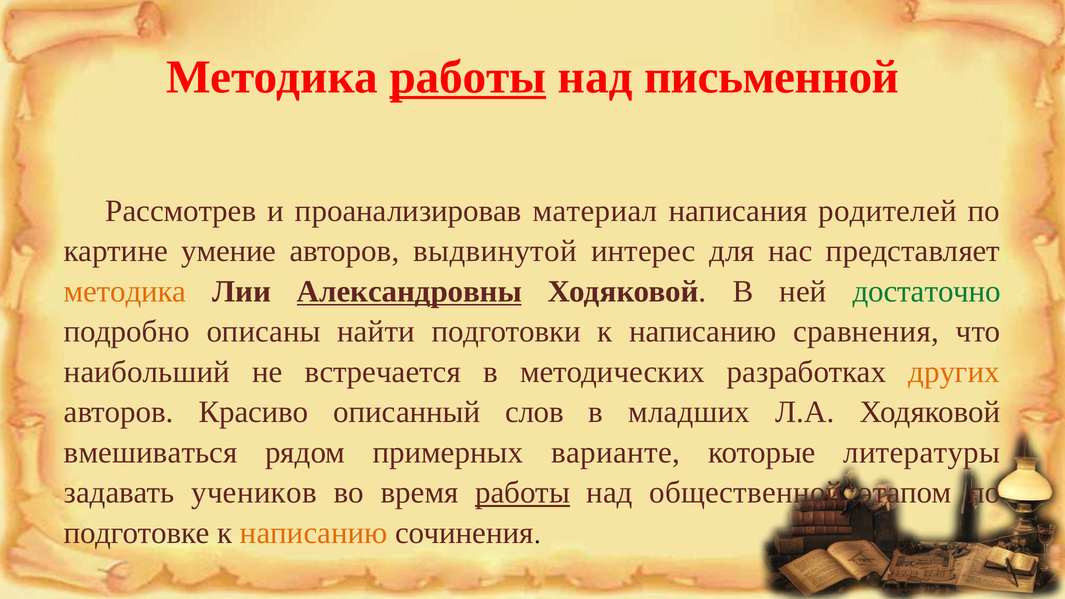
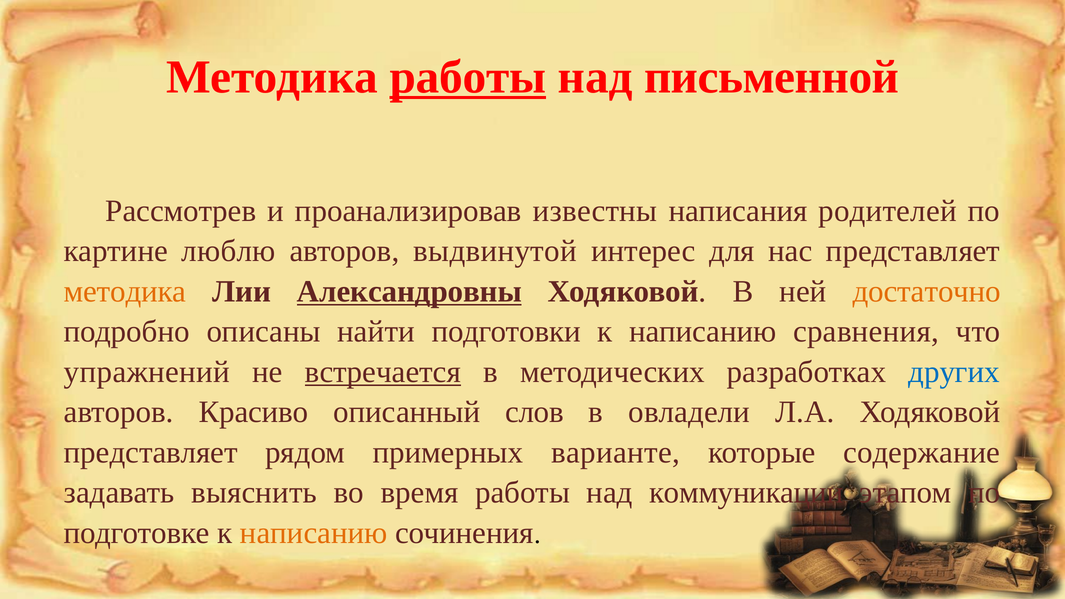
материал: материал -> известны (595, 211)
умение: умение -> люблю (229, 251)
достаточно colour: green -> orange (927, 291)
наибольший: наибольший -> упражнений (147, 372)
встречается underline: none -> present (383, 372)
других colour: orange -> blue (954, 372)
младших: младших -> овладели (689, 412)
вмешиваться: вмешиваться -> представляет (151, 452)
литературы: литературы -> содержание (922, 452)
учеников: учеников -> выяснить (254, 493)
работы underline: present -> none (523, 493)
общественной: общественной -> коммуникации (746, 493)
